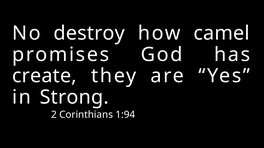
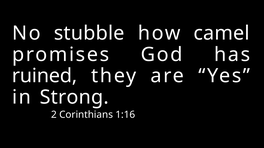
destroy: destroy -> stubble (89, 33)
create: create -> ruined (45, 76)
1:94: 1:94 -> 1:16 (125, 115)
